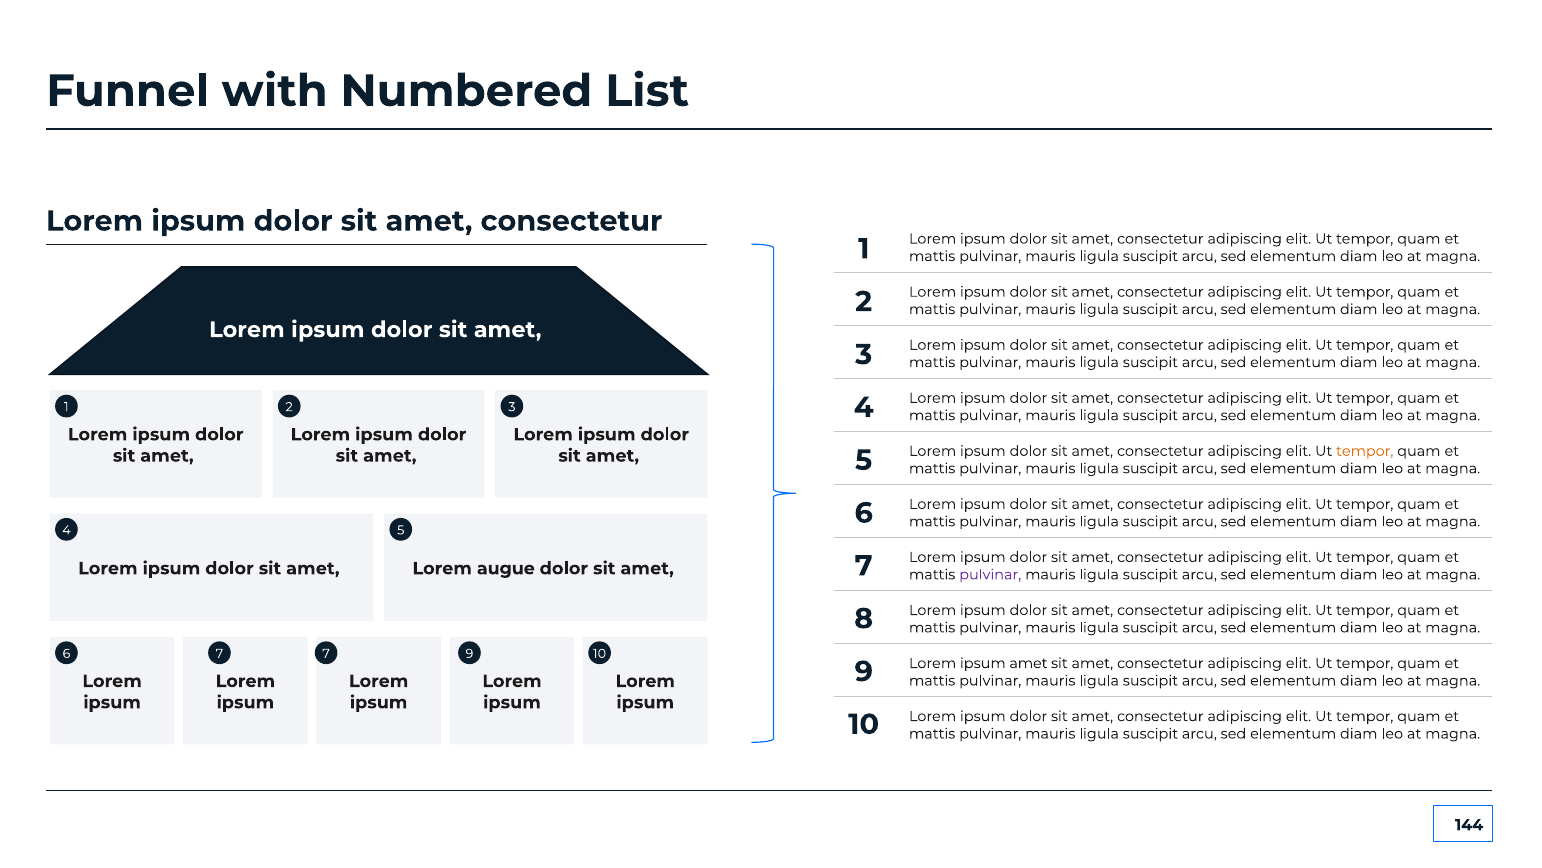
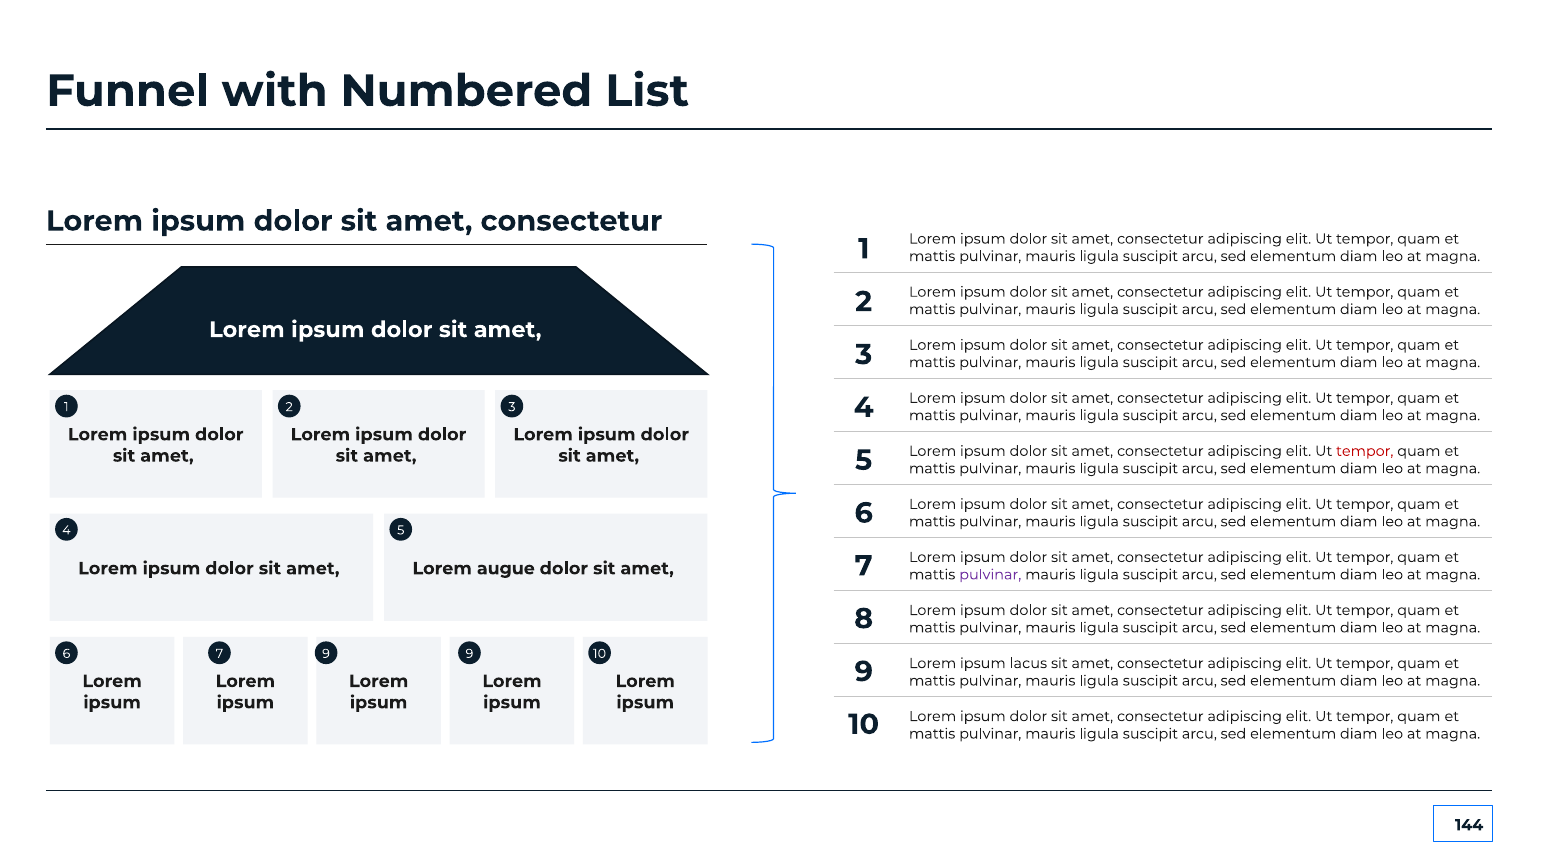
tempor colour: orange -> red (1365, 451)
7 7: 7 -> 9 (326, 653)
ipsum amet: amet -> lacus (1028, 663)
